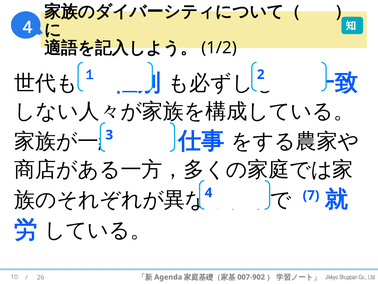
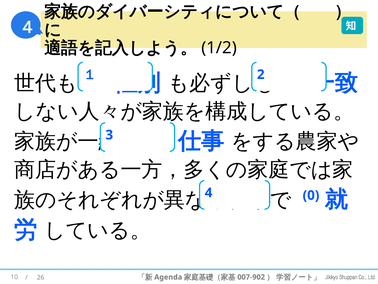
7: 7 -> 0 (311, 195)
